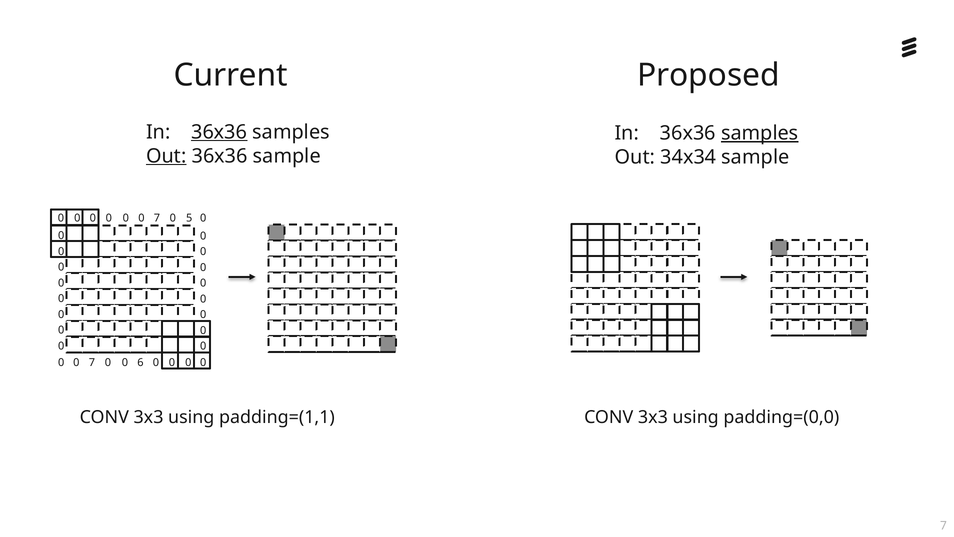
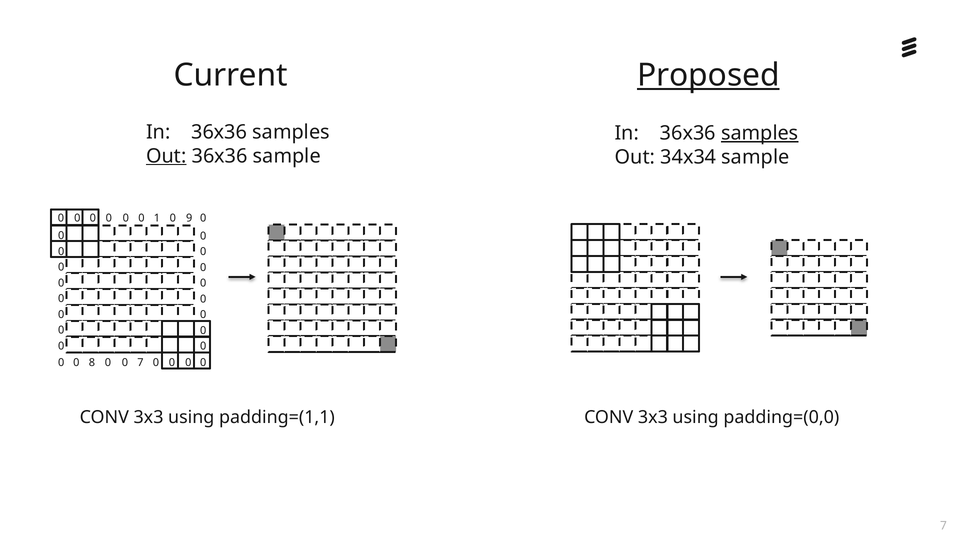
Proposed underline: none -> present (708, 75)
36x36 underline: present -> none (219, 132)
7: 7 -> 1 (157, 218)
5: 5 -> 9 (189, 218)
7: 7 -> 8 (92, 362)
0 6: 6 -> 7 (140, 362)
